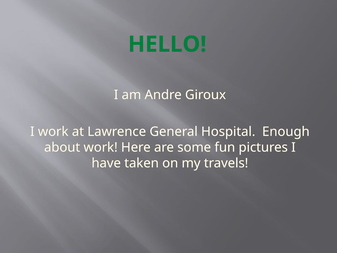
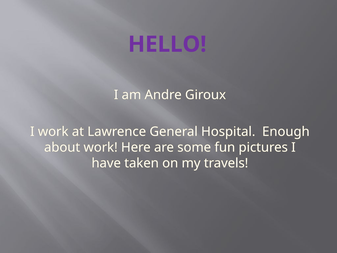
HELLO colour: green -> purple (167, 44)
